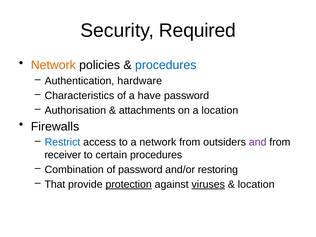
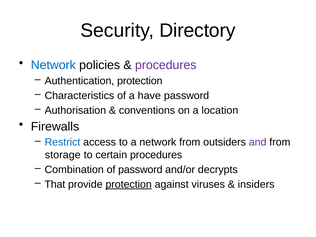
Required: Required -> Directory (197, 31)
Network colour: orange -> blue (53, 65)
procedures colour: blue -> purple (166, 65)
Authentication hardware: hardware -> protection (140, 81)
attachments: attachments -> conventions (147, 110)
receiver: receiver -> storage (63, 155)
restoring: restoring -> decrypts (218, 170)
viruses underline: present -> none (208, 184)
location: location -> insiders (256, 184)
